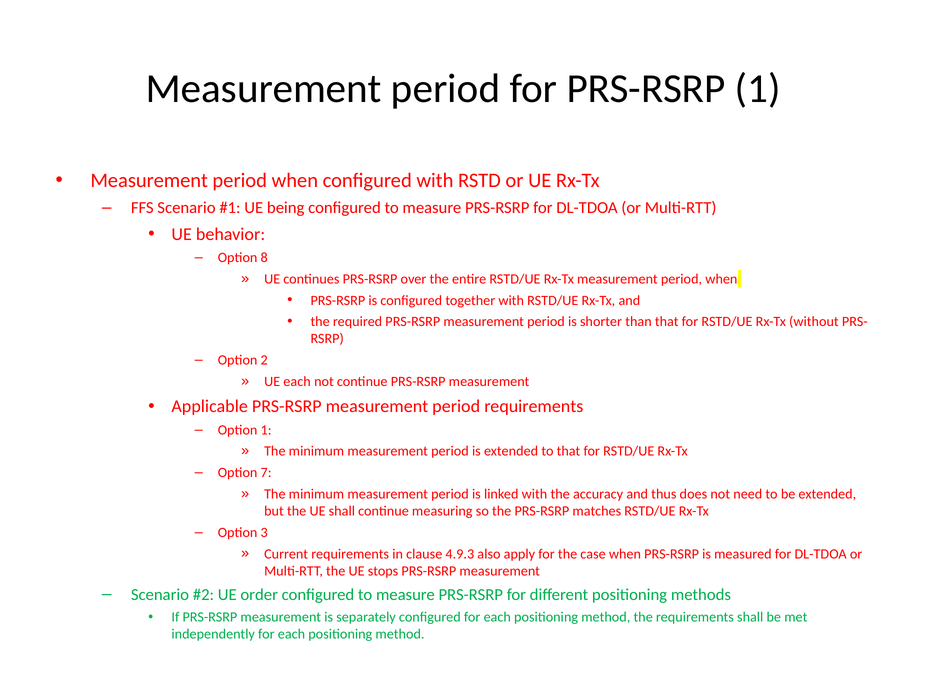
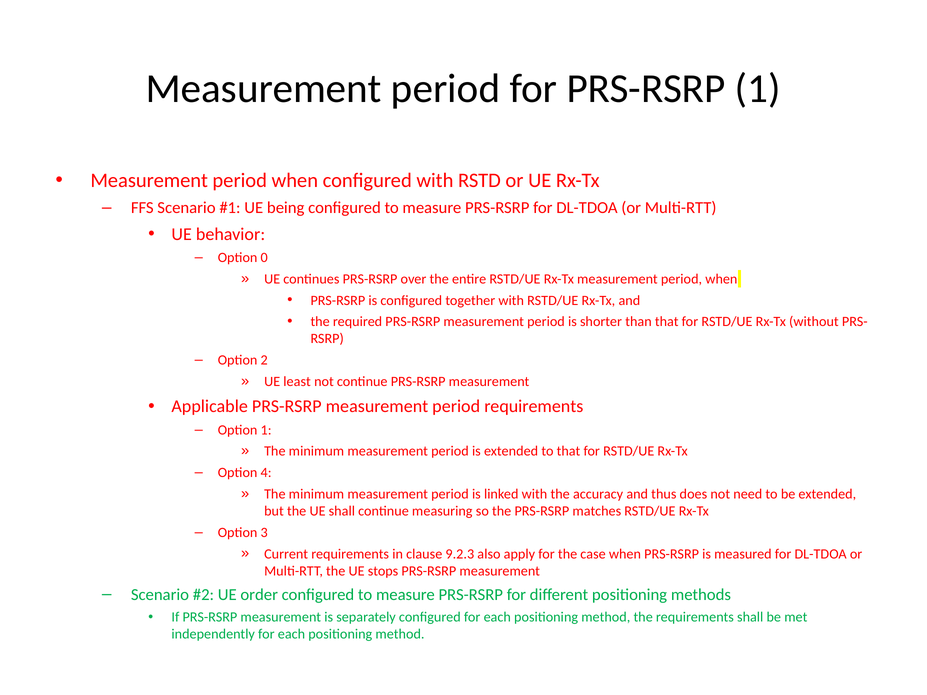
8: 8 -> 0 (264, 258)
UE each: each -> least (297, 382)
7: 7 -> 4 (266, 473)
4.9.3: 4.9.3 -> 9.2.3 (460, 554)
